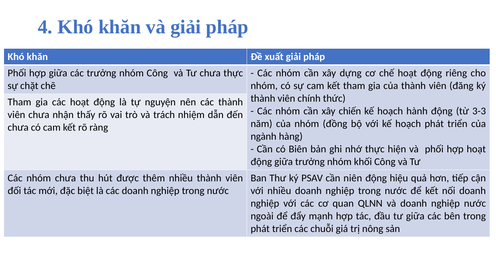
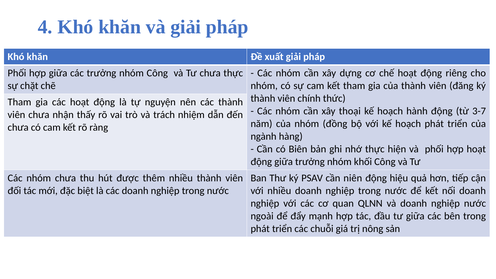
chiến: chiến -> thoại (350, 111)
3-3: 3-3 -> 3-7 (479, 111)
